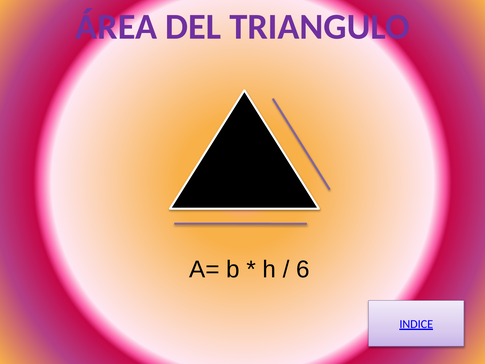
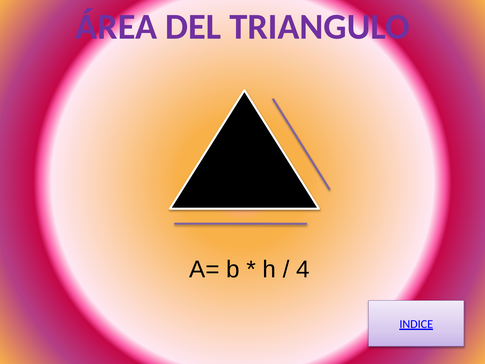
6: 6 -> 4 (303, 269)
